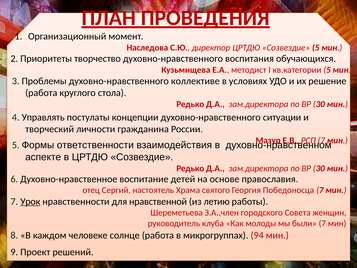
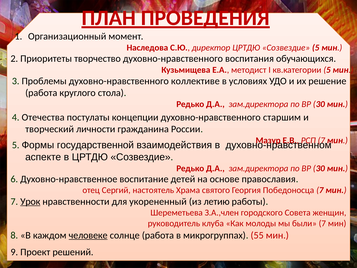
Управлять: Управлять -> Отечества (43, 117)
ситуации: ситуации -> старшим (282, 117)
ответственности: ответственности -> государственной (95, 145)
нравственной: нравственной -> укорененный (158, 201)
человеке underline: none -> present (88, 235)
94: 94 -> 55 (257, 235)
